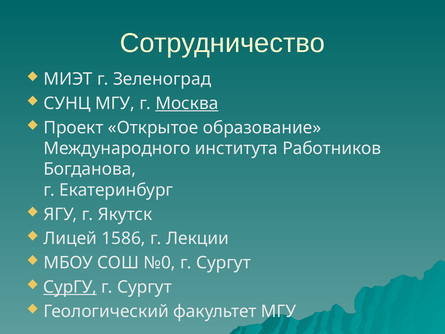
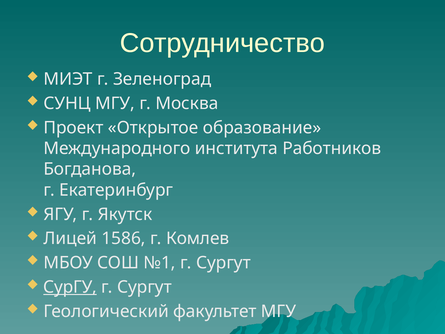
Москва underline: present -> none (187, 103)
Лекции: Лекции -> Комлев (198, 238)
№0: №0 -> №1 (160, 263)
